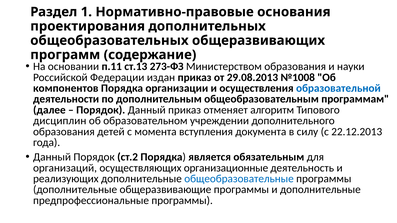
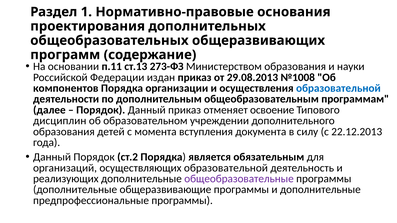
алгоритм: алгоритм -> освоение (272, 110)
осуществляющих организационные: организационные -> образовательной (226, 168)
общеобразовательные colour: blue -> purple (239, 179)
